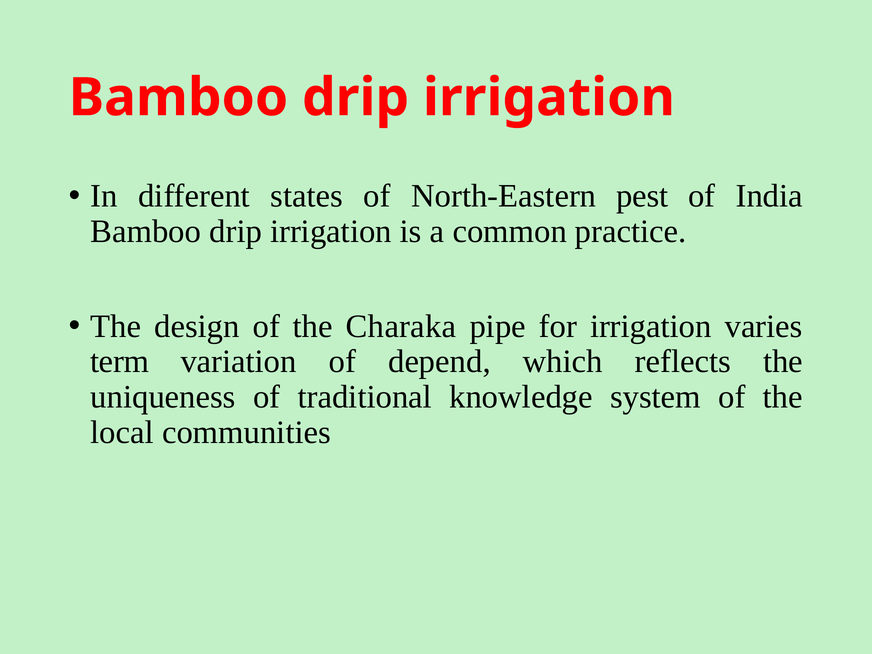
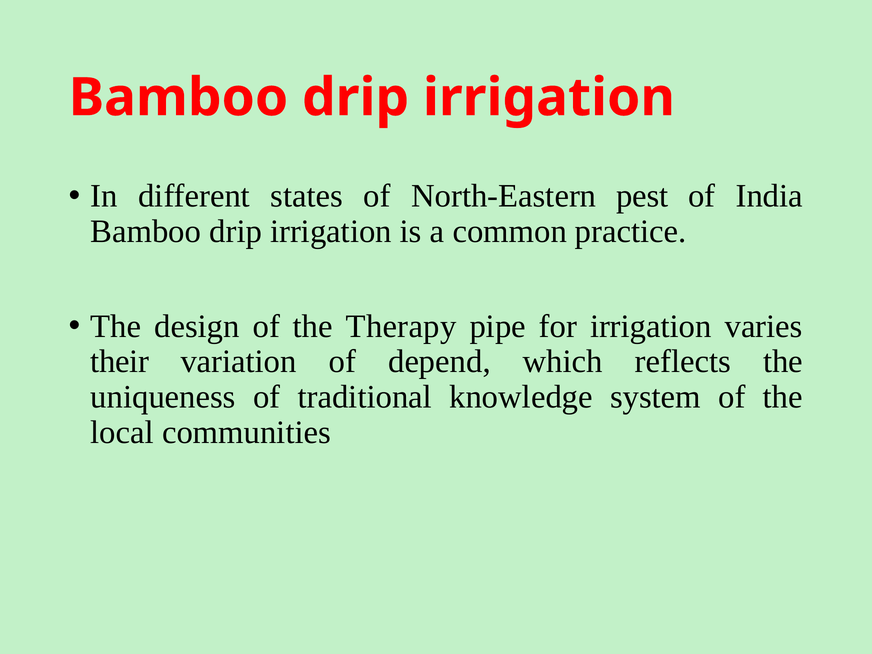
Charaka: Charaka -> Therapy (401, 326)
term: term -> their (120, 362)
